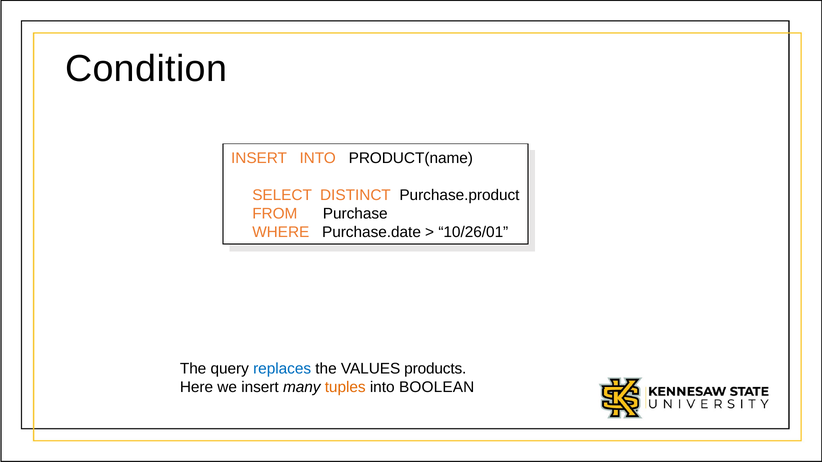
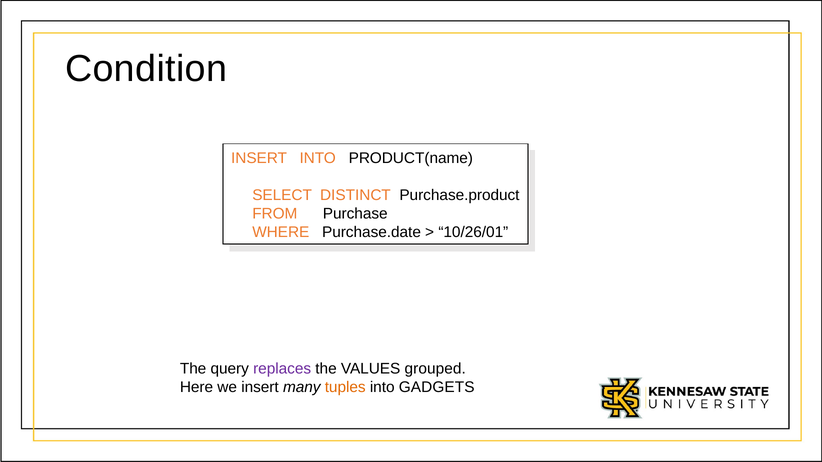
replaces colour: blue -> purple (282, 369)
products: products -> grouped (435, 369)
BOOLEAN: BOOLEAN -> GADGETS (437, 387)
